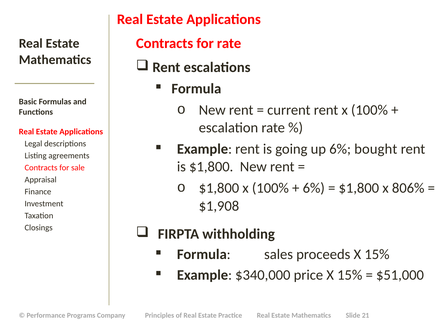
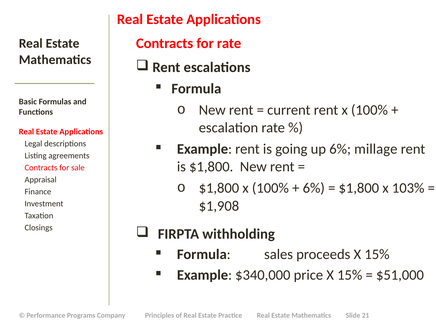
bought: bought -> millage (376, 149)
806%: 806% -> 103% (408, 188)
